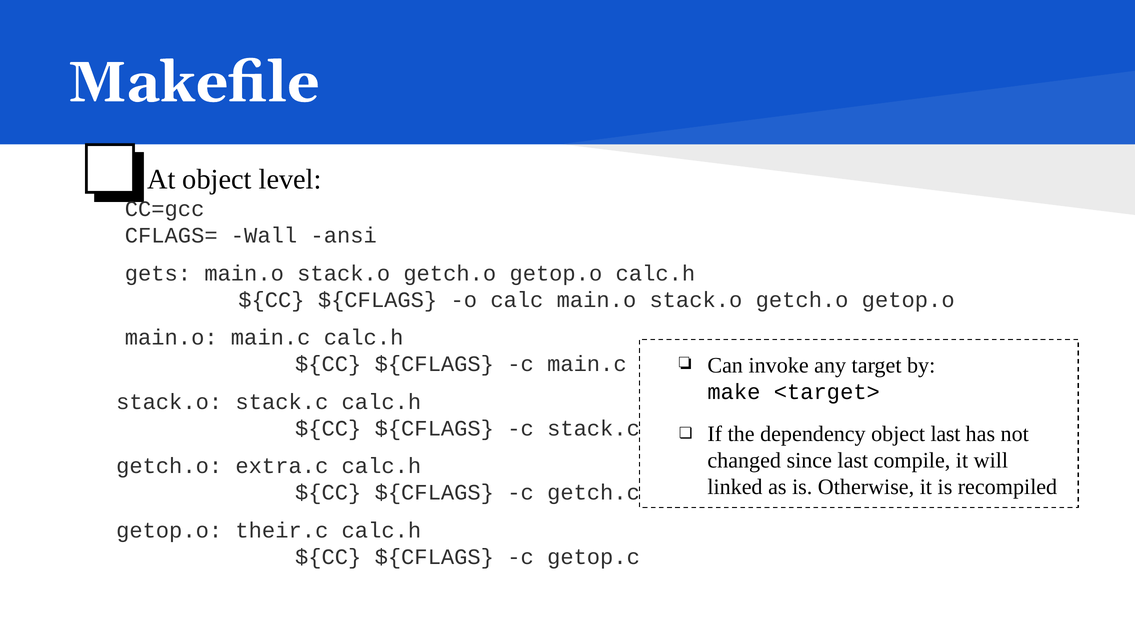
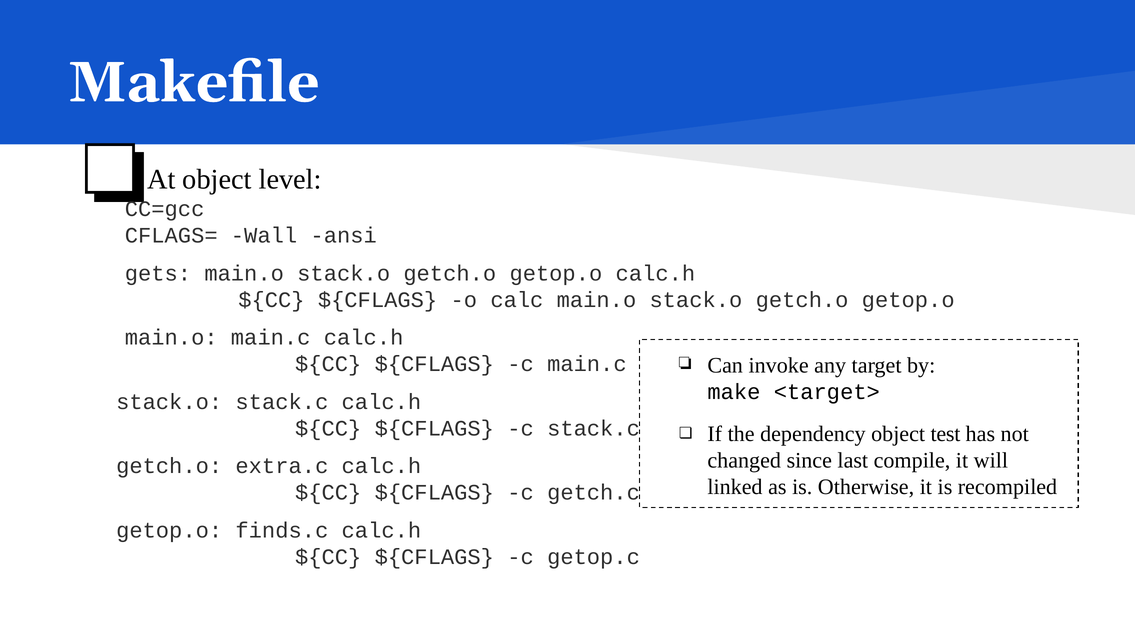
object last: last -> test (945, 435)
their.c: their.c -> finds.c (282, 531)
